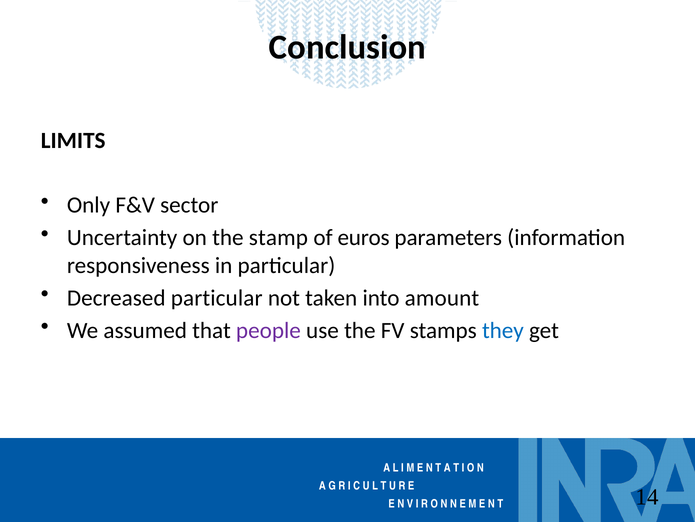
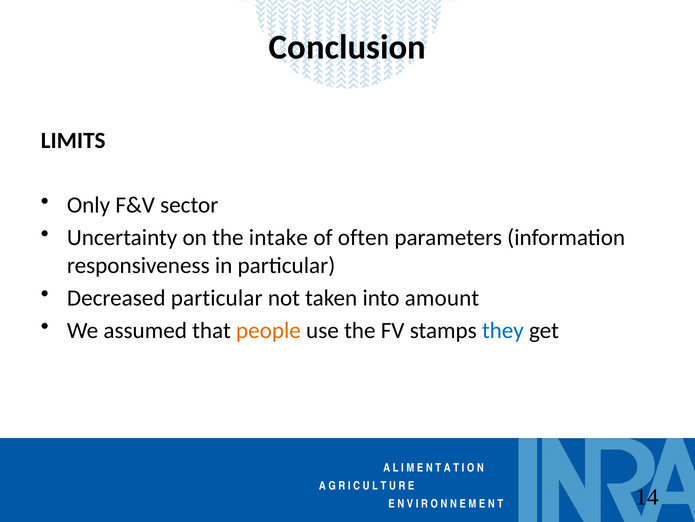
stamp: stamp -> intake (278, 237)
euros: euros -> often (363, 237)
people colour: purple -> orange (268, 330)
